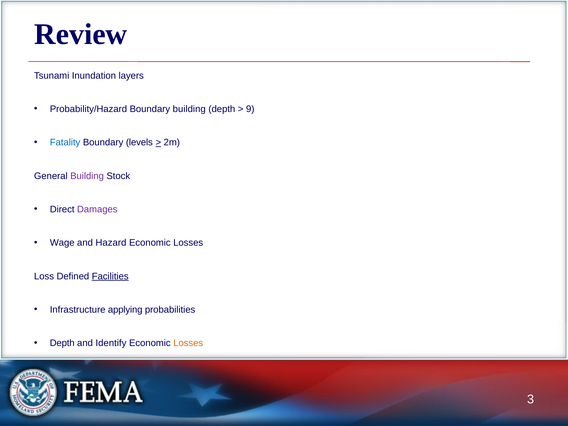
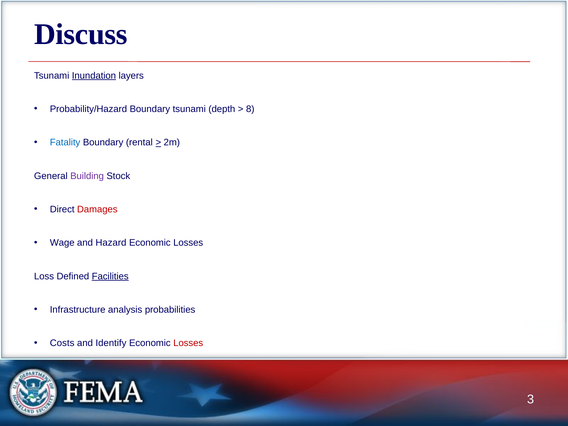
Review: Review -> Discuss (81, 34)
Inundation underline: none -> present (94, 76)
Boundary building: building -> tsunami (189, 109)
9: 9 -> 8 (250, 109)
levels: levels -> rental (139, 142)
Damages colour: purple -> red (97, 209)
applying: applying -> analysis (125, 310)
Depth: Depth -> Costs (62, 343)
Losses colour: orange -> red (188, 343)
